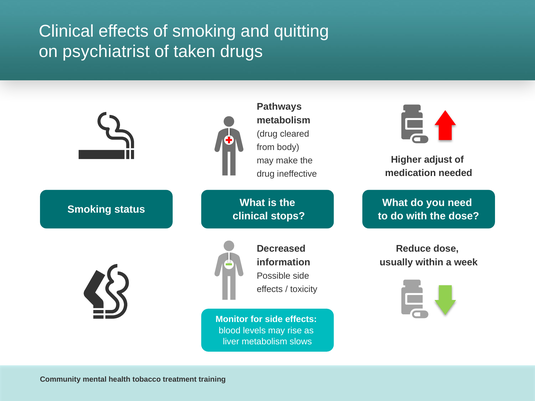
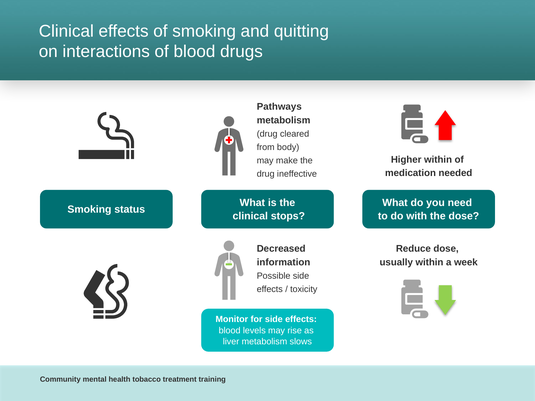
psychiatrist: psychiatrist -> interactions (106, 52)
of taken: taken -> blood (194, 52)
Higher adjust: adjust -> within (438, 160)
